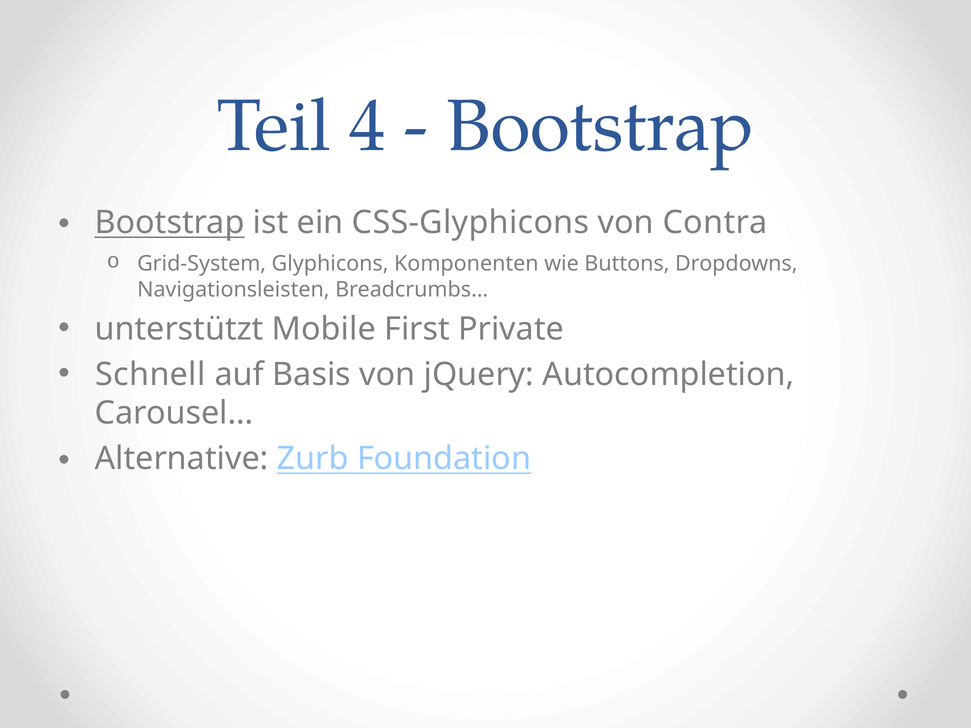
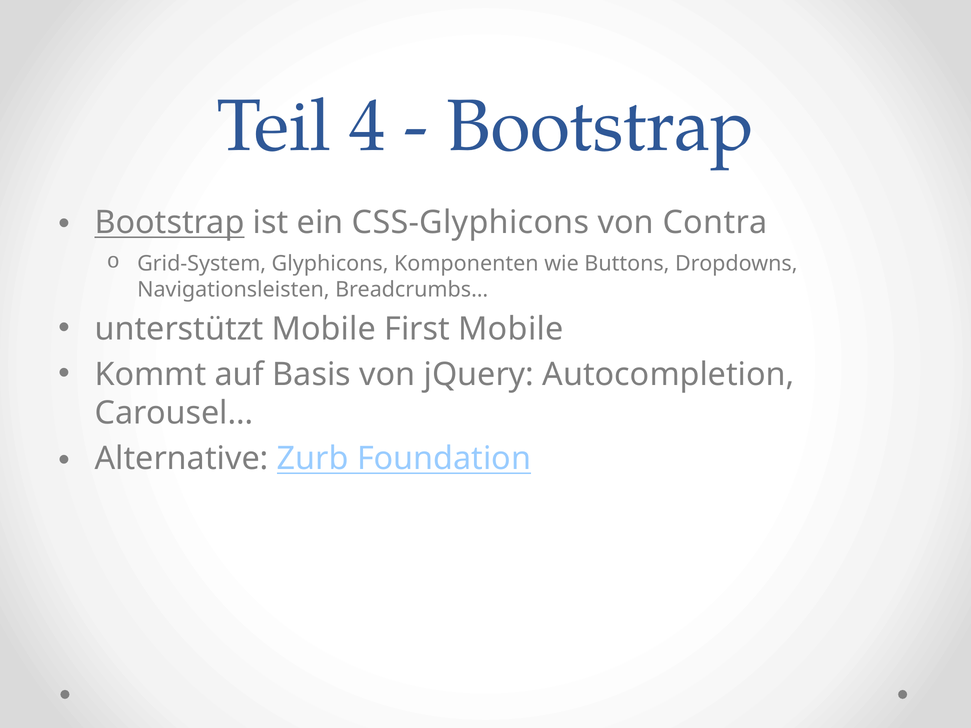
First Private: Private -> Mobile (511, 329)
Schnell: Schnell -> Kommt (151, 375)
